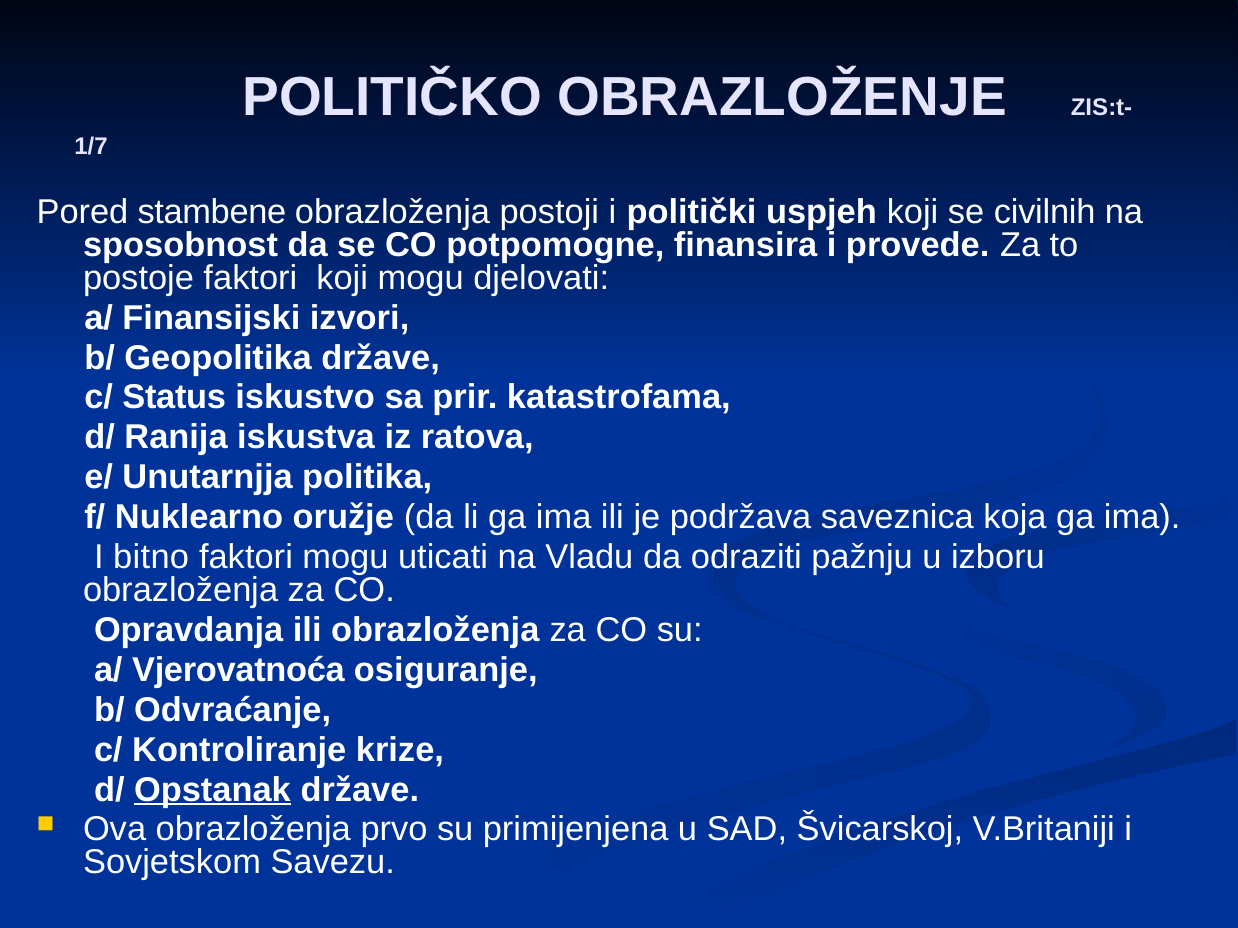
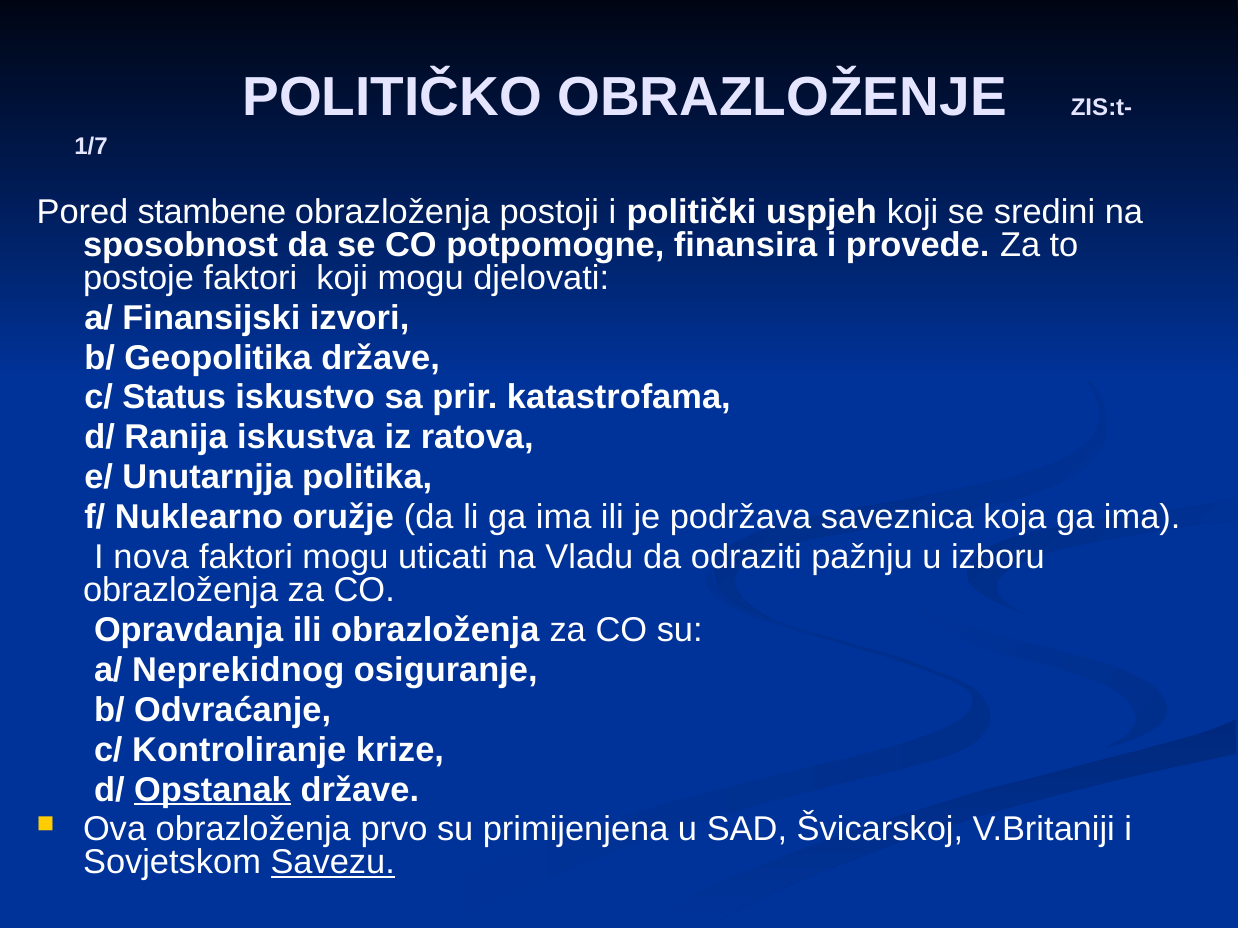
civilnih: civilnih -> sredini (1045, 212)
bitno: bitno -> nova (151, 557)
Vjerovatnoća: Vjerovatnoća -> Neprekidnog (238, 670)
Savezu underline: none -> present (333, 863)
